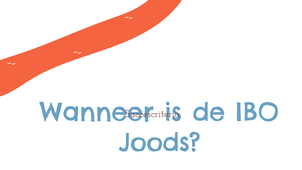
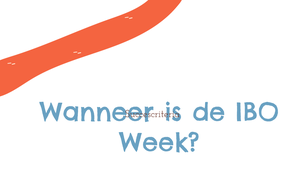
Joods: Joods -> Week (160, 143)
